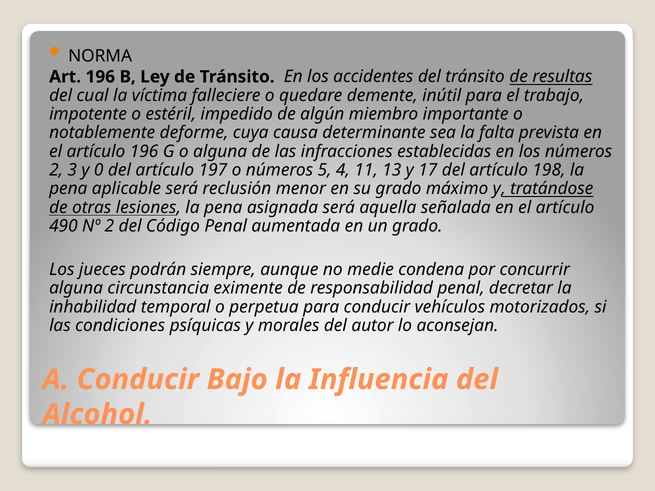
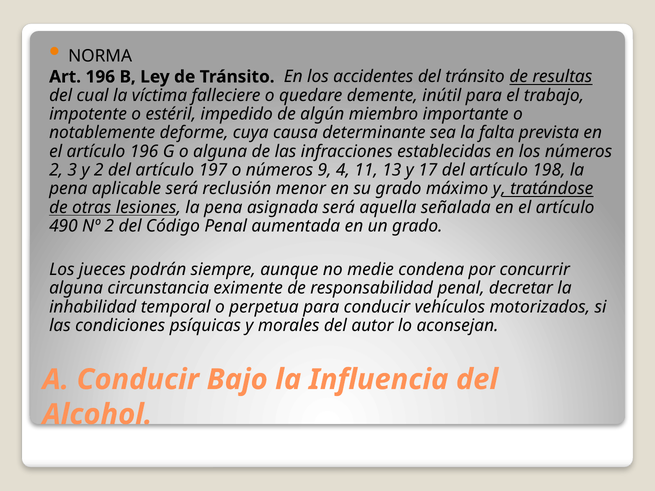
y 0: 0 -> 2 (99, 170)
5: 5 -> 9 (325, 170)
